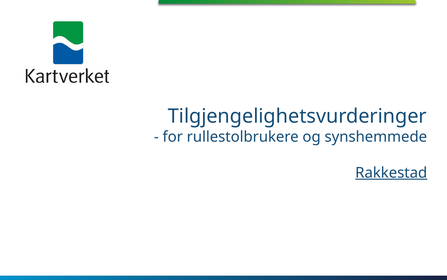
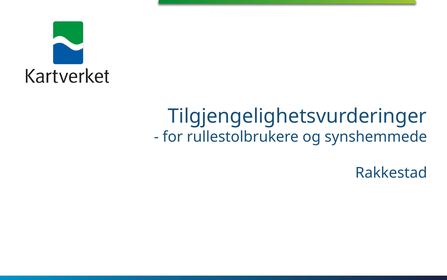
Rakkestad underline: present -> none (391, 172)
